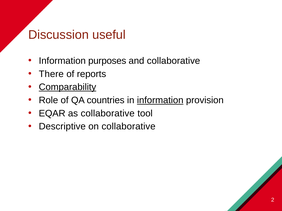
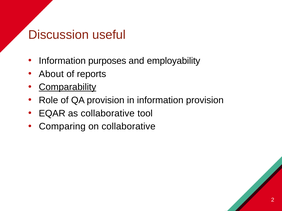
and collaborative: collaborative -> employability (174, 61)
There: There -> About (51, 74)
QA countries: countries -> provision (106, 100)
information underline: present -> none (160, 100)
Descriptive: Descriptive -> Comparing (62, 127)
